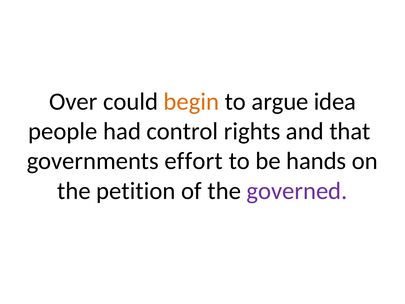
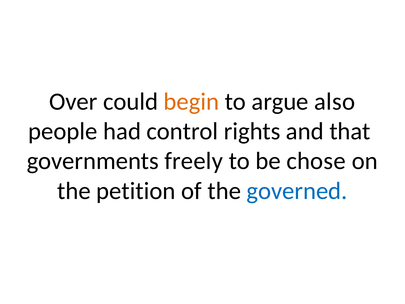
idea: idea -> also (335, 102)
effort: effort -> freely (194, 161)
hands: hands -> chose (316, 161)
governed colour: purple -> blue (297, 191)
